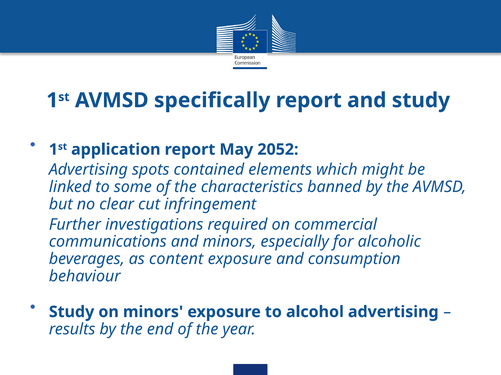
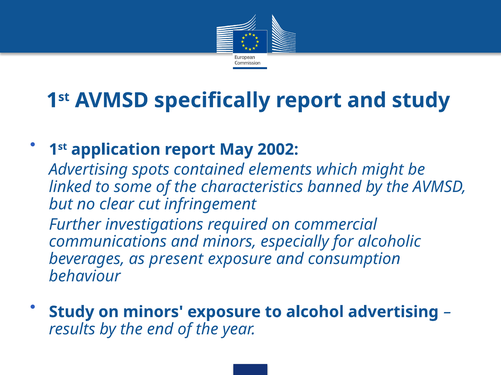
2052: 2052 -> 2002 (278, 150)
content: content -> present (176, 259)
